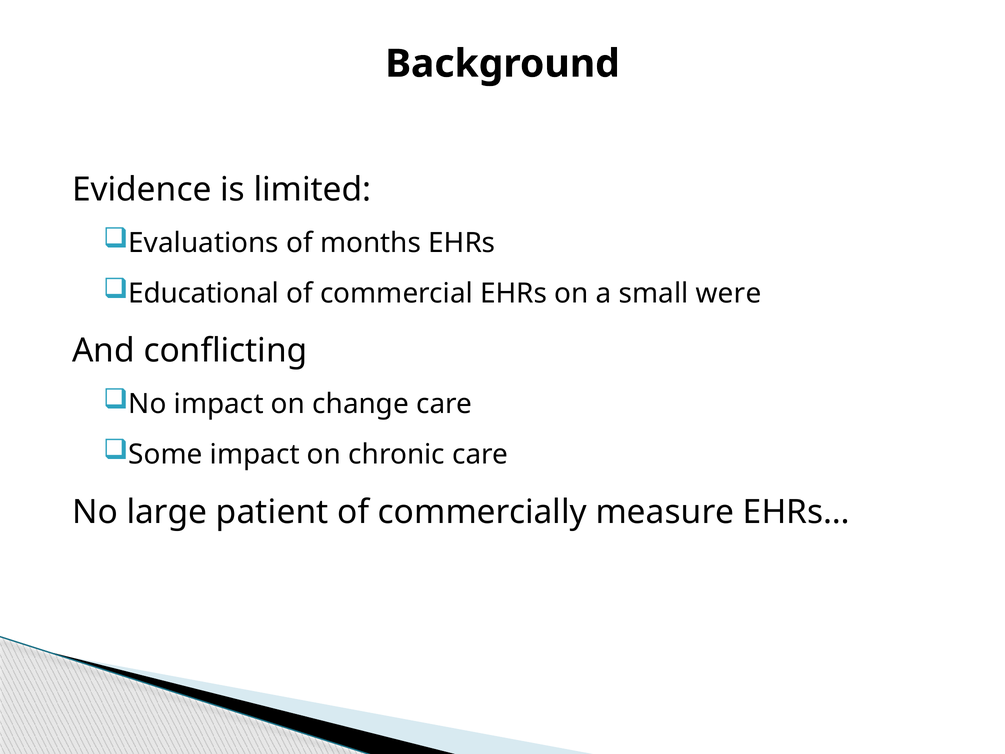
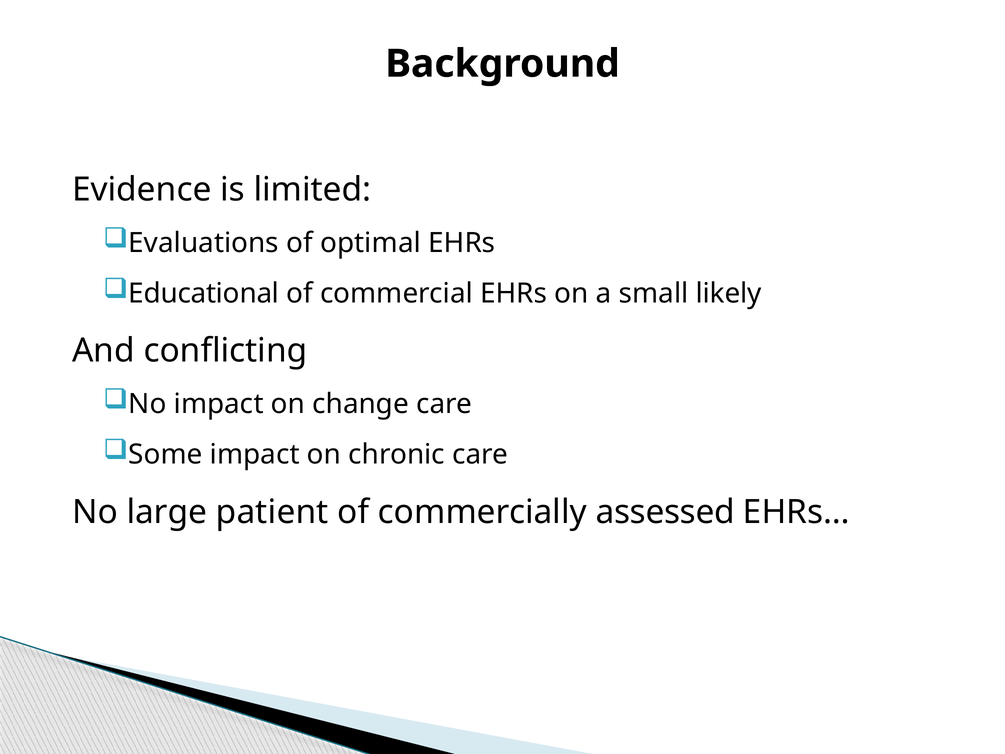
months: months -> optimal (371, 243)
were: were -> likely (729, 293)
measure: measure -> assessed (665, 512)
